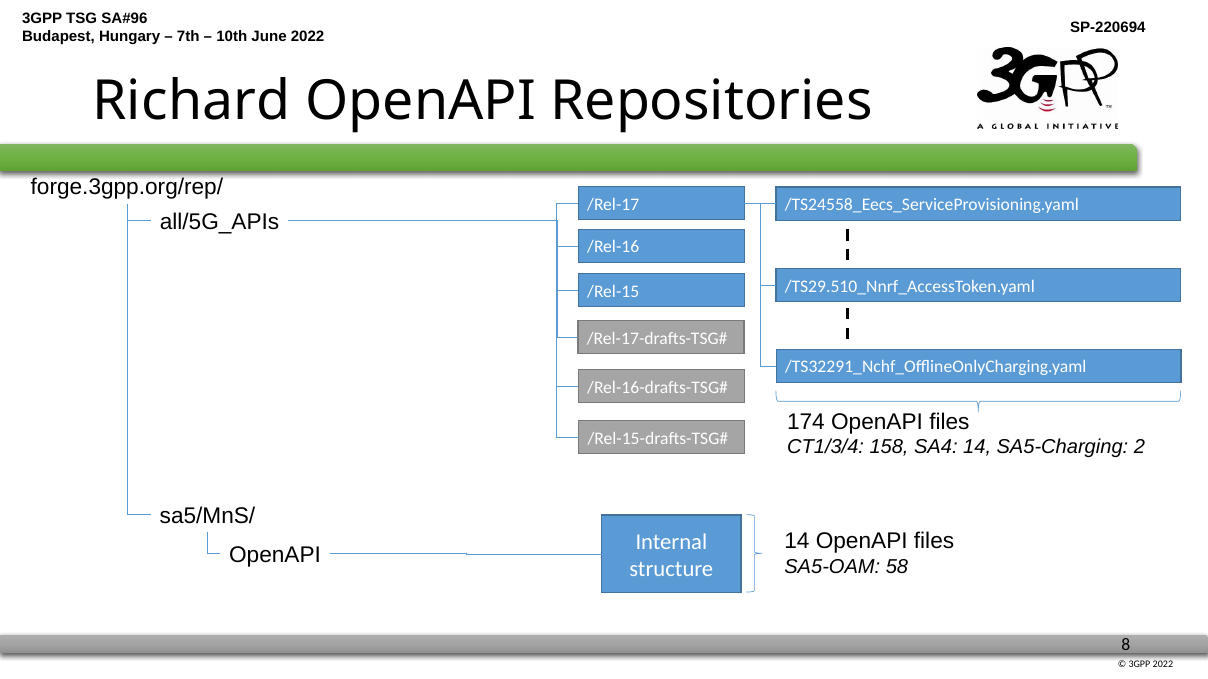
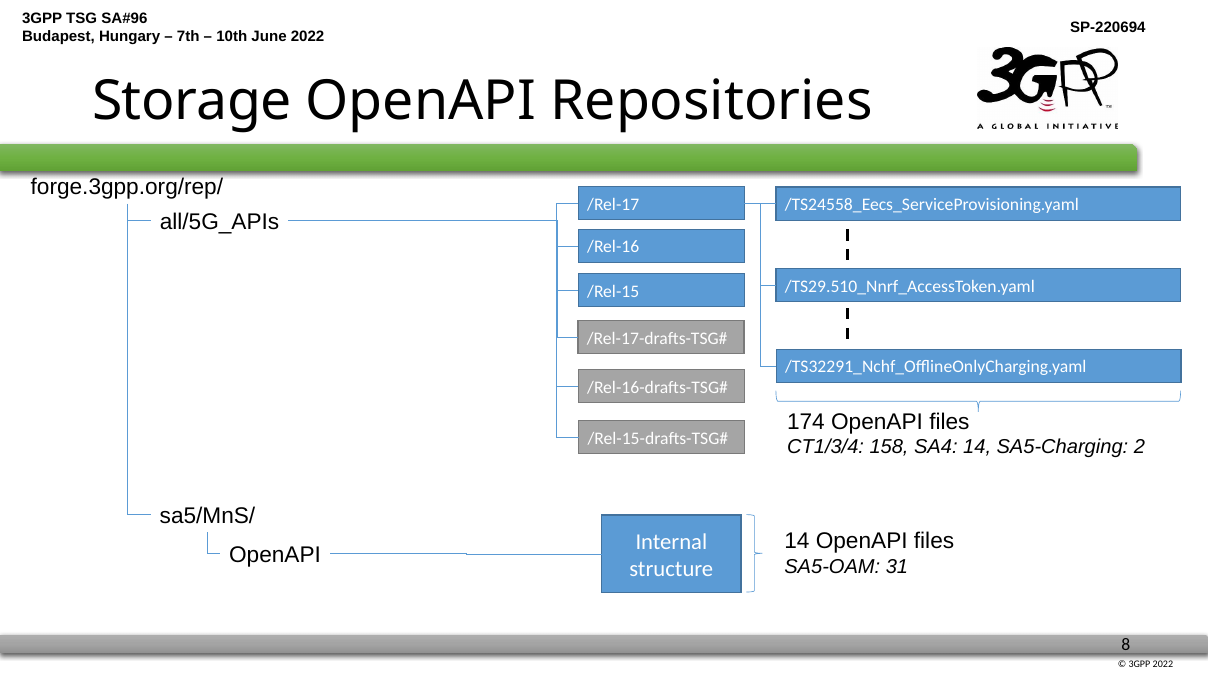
Richard: Richard -> Storage (192, 101)
58: 58 -> 31 (897, 567)
